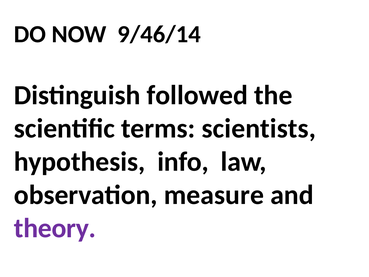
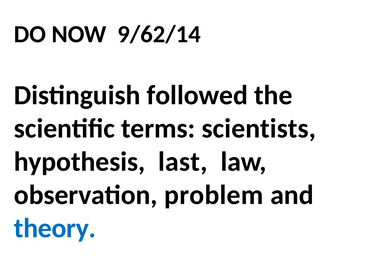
9/46/14: 9/46/14 -> 9/62/14 (159, 34)
info: info -> last (183, 162)
measure: measure -> problem (214, 195)
theory colour: purple -> blue (55, 228)
